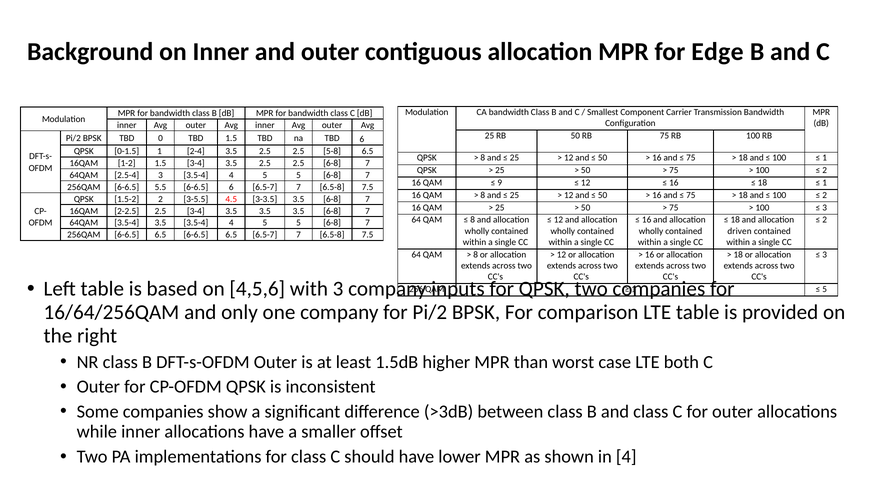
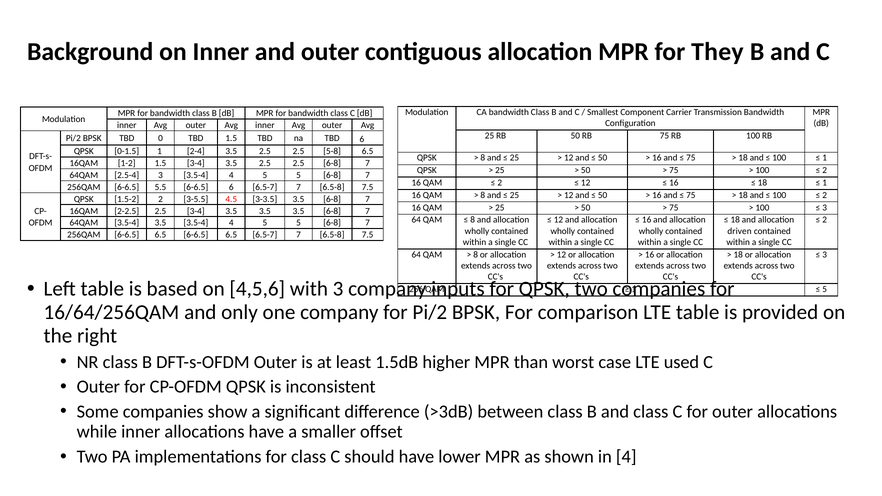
Edge: Edge -> They (717, 52)
9: 9 -> 2 (500, 183)
both: both -> used (681, 362)
